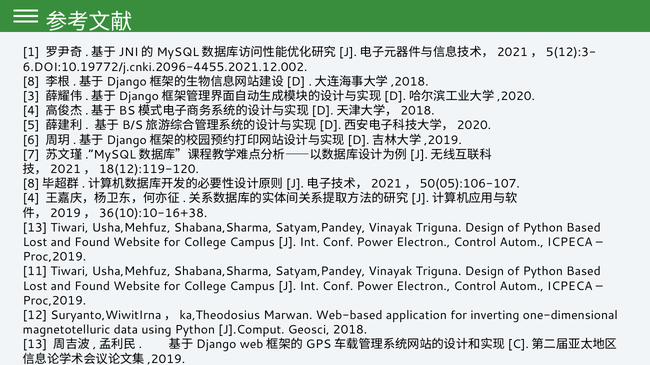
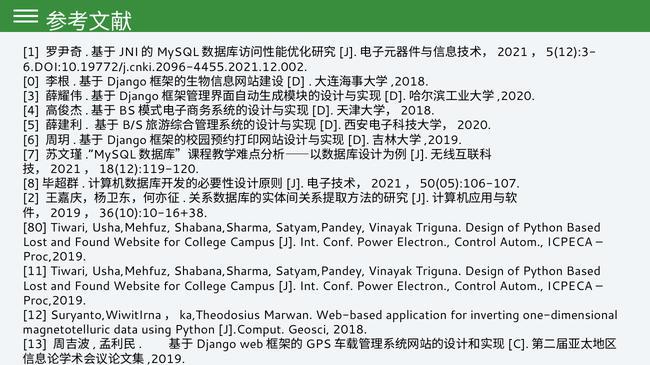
8: 8 -> 0 (31, 82)
4: 4 -> 2 (31, 199)
13: 13 -> 80 (35, 228)
